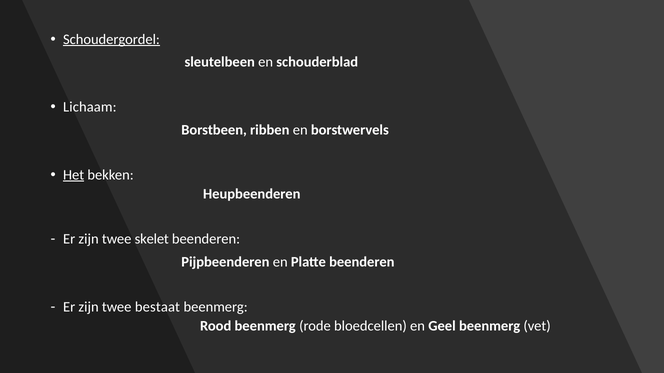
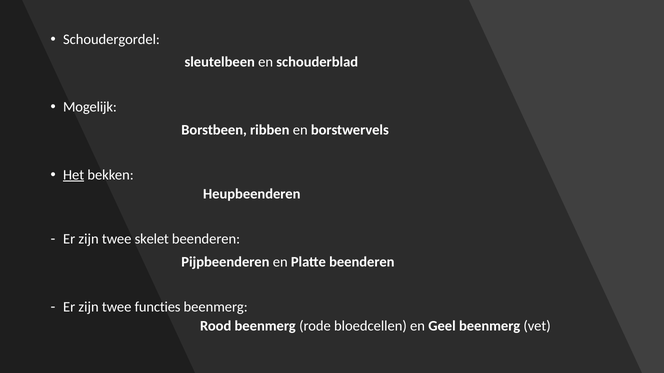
Schoudergordel underline: present -> none (111, 39)
Lichaam: Lichaam -> Mogelijk (90, 107)
bestaat: bestaat -> functies (158, 307)
